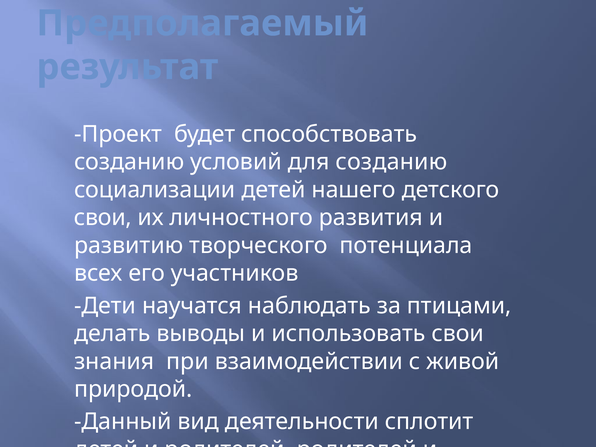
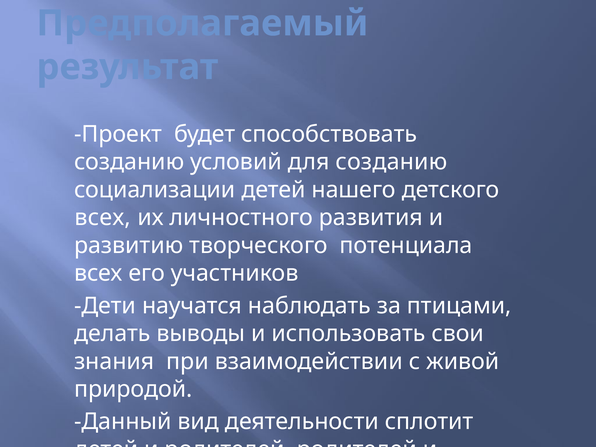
свои: свои -> всех (103, 218)
